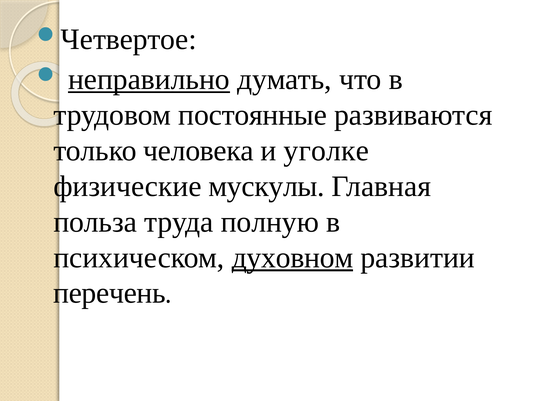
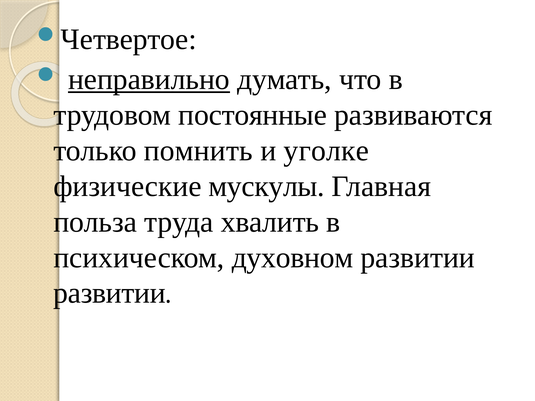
человека: человека -> помнить (198, 151)
полную: полную -> хвалить (270, 222)
духовном underline: present -> none (293, 258)
перечень: перечень -> развитии (109, 293)
